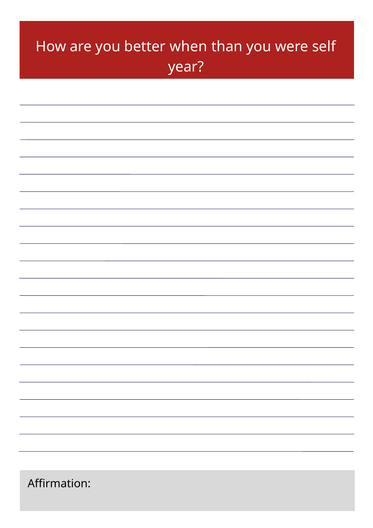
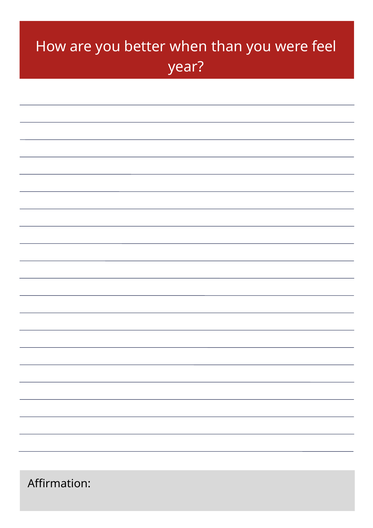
self: self -> feel (324, 47)
